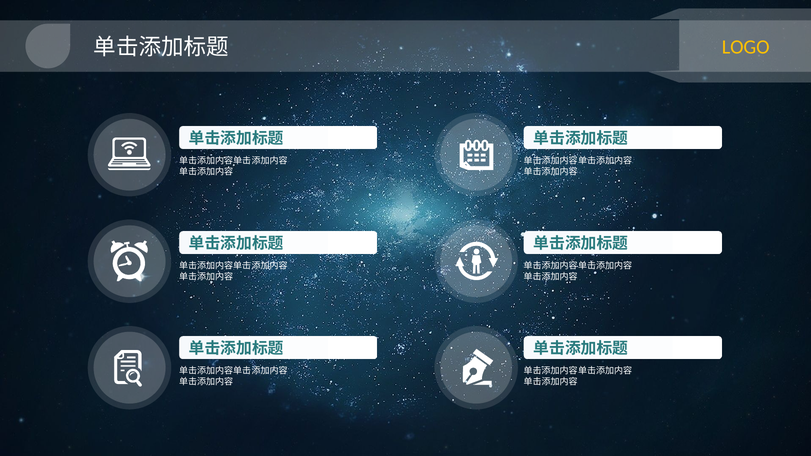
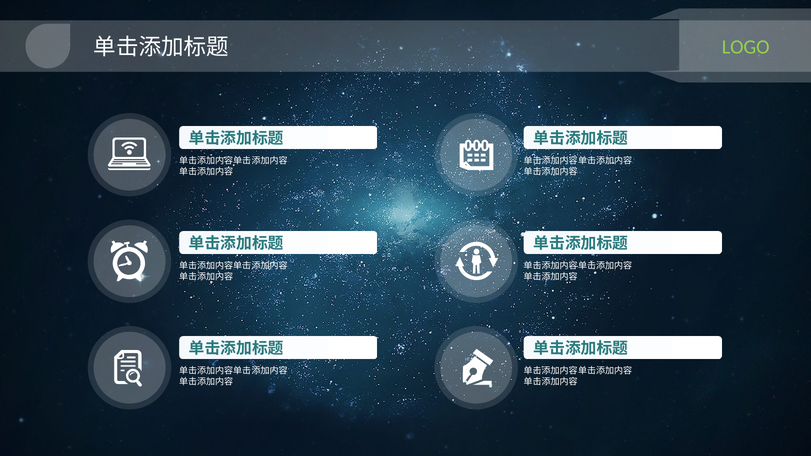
LOGO colour: yellow -> light green (746, 47)
